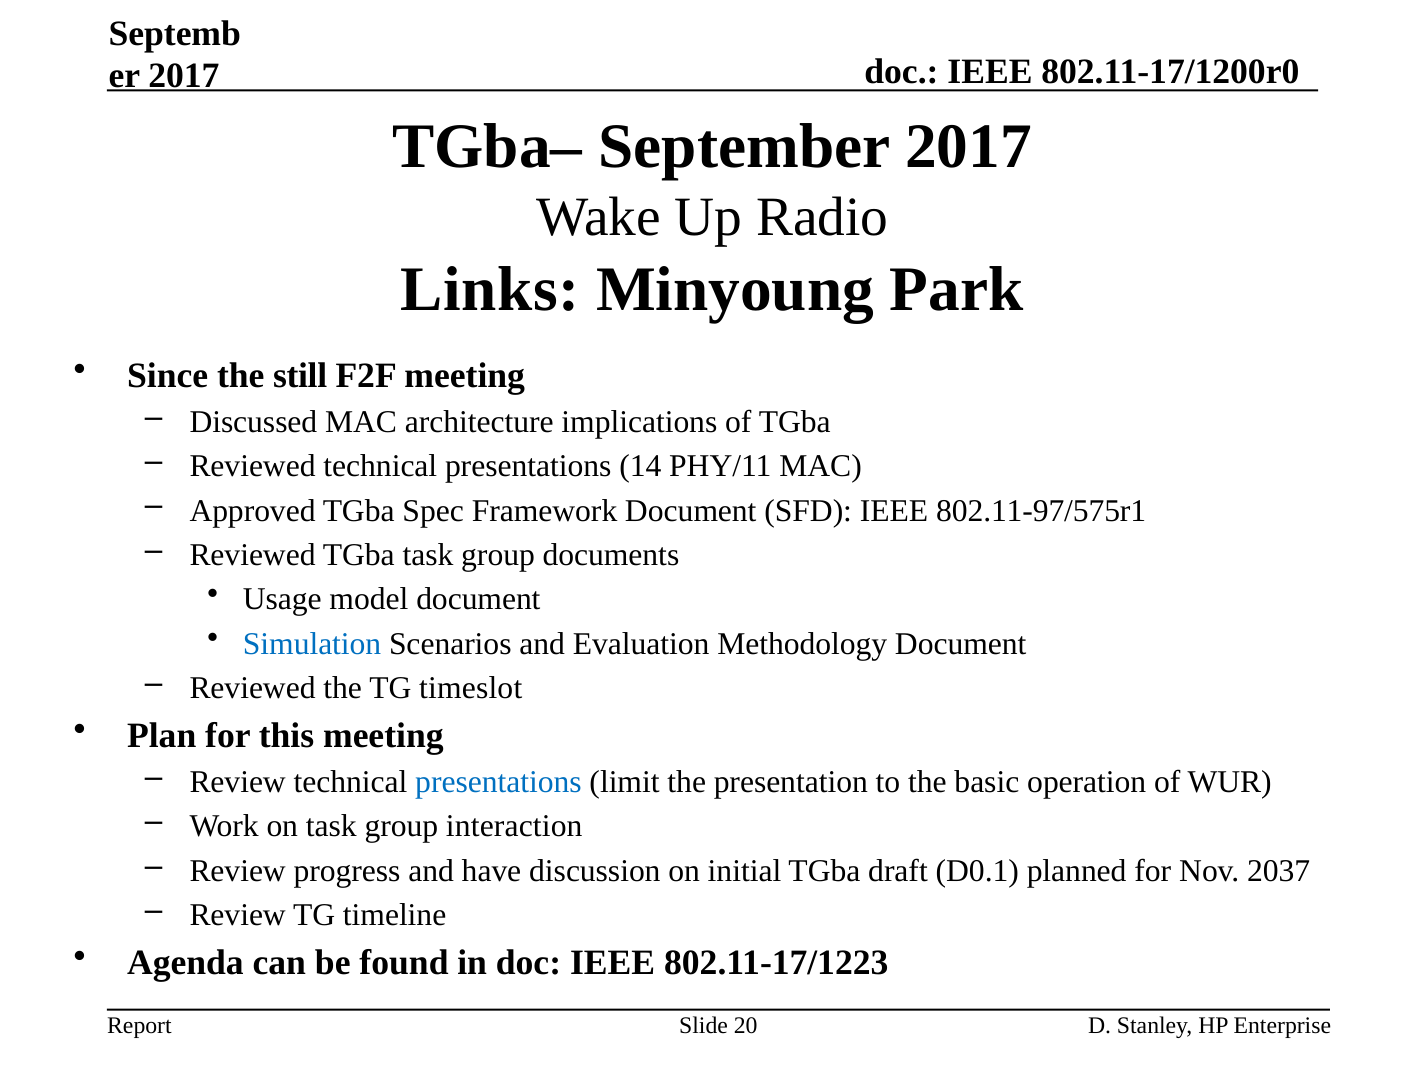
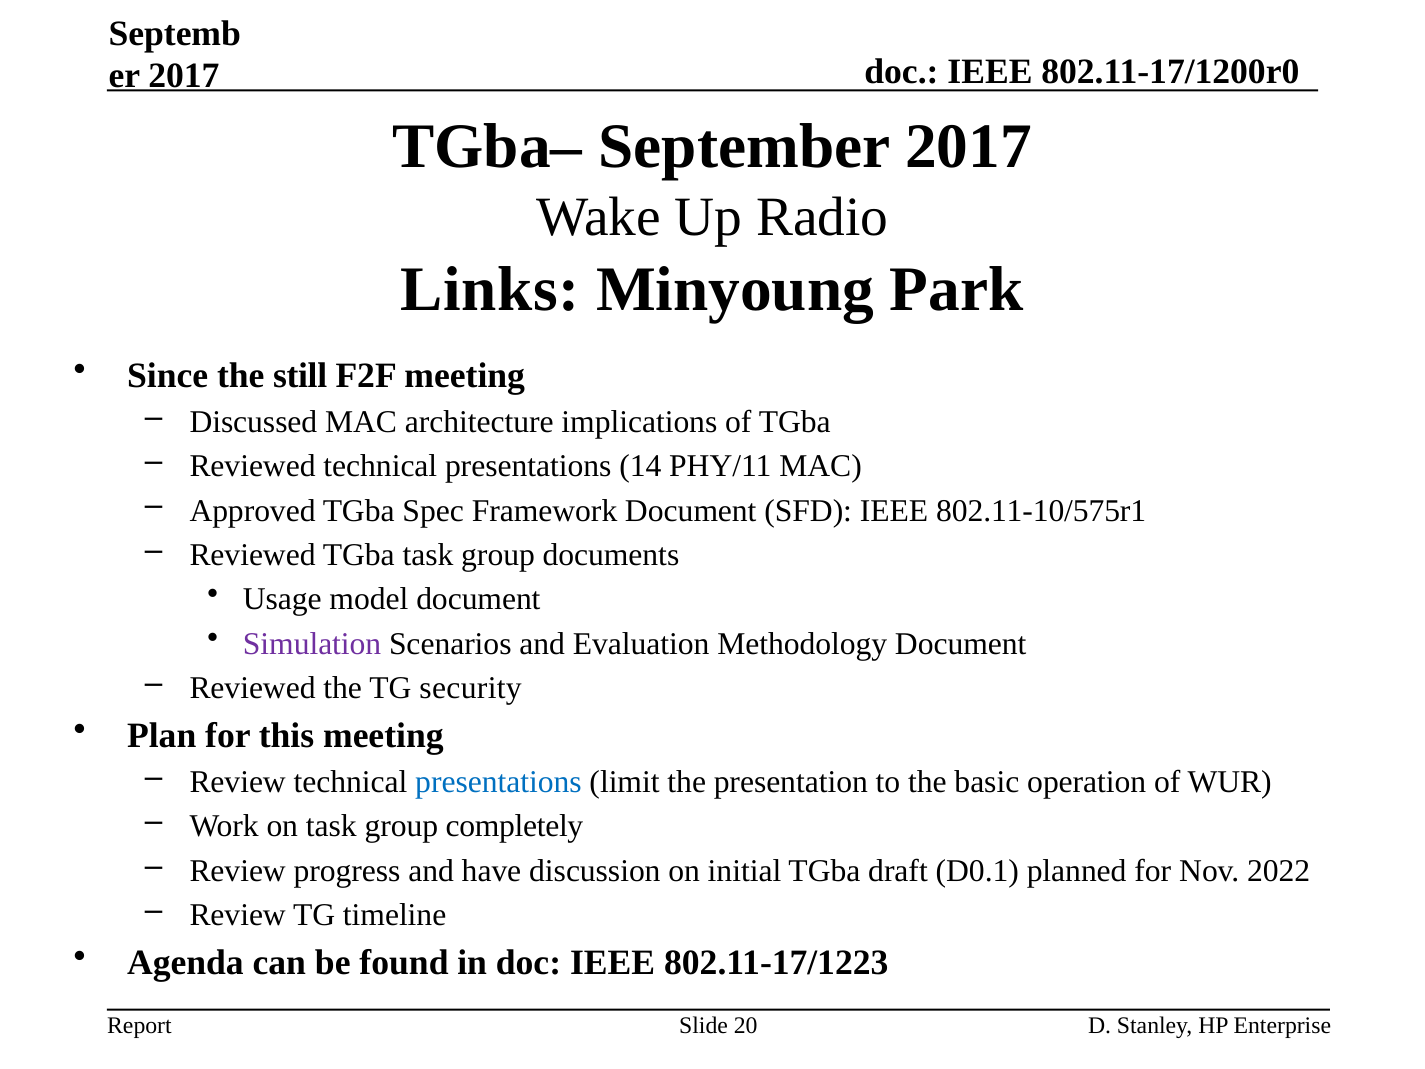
802.11-97/575r1: 802.11-97/575r1 -> 802.11-10/575r1 (1041, 510)
Simulation colour: blue -> purple (312, 643)
timeslot: timeslot -> security (471, 688)
interaction: interaction -> completely (514, 826)
2037: 2037 -> 2022 (1279, 871)
